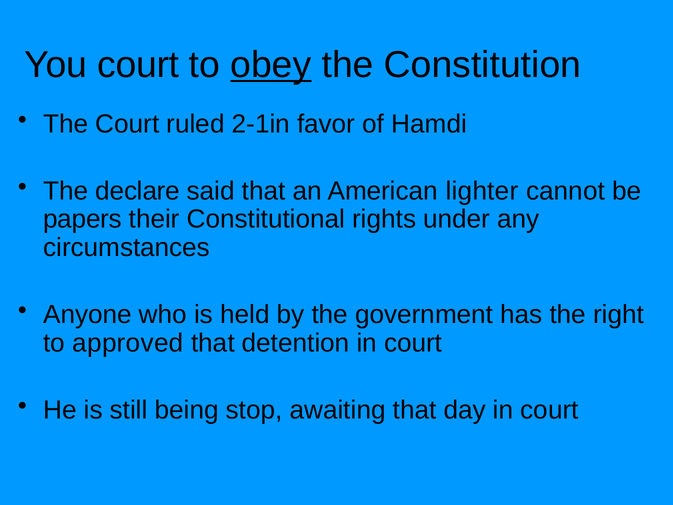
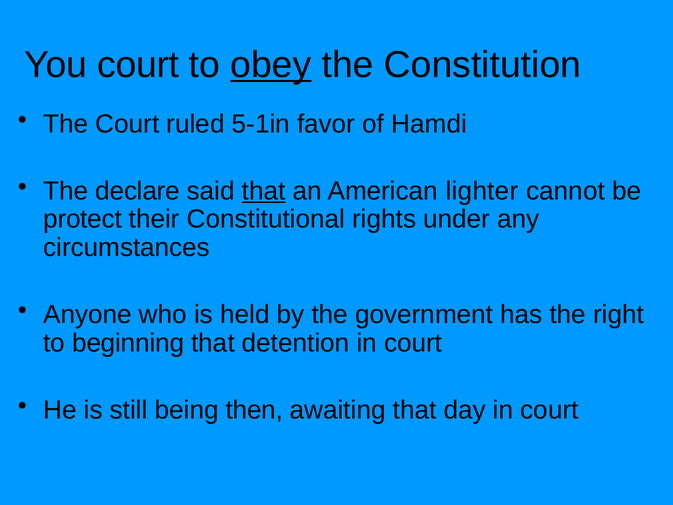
2-1in: 2-1in -> 5-1in (261, 124)
that underline: none -> present (264, 191)
papers: papers -> protect (83, 219)
approved: approved -> beginning (128, 343)
stop: stop -> then (254, 410)
